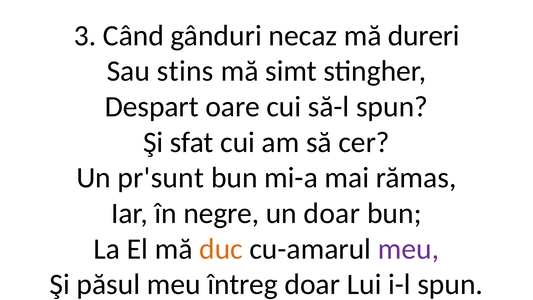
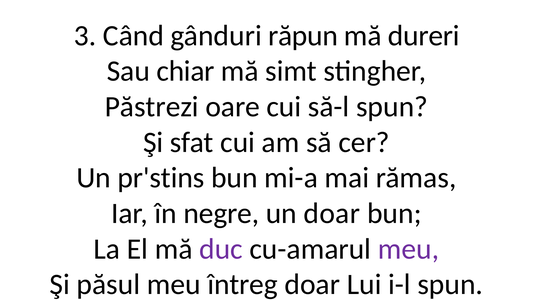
necaz: necaz -> răpun (303, 36)
stins: stins -> chiar (186, 71)
Despart: Despart -> Păstrezi (152, 107)
pr'sunt: pr'sunt -> pr'stins (161, 178)
duc colour: orange -> purple (221, 249)
